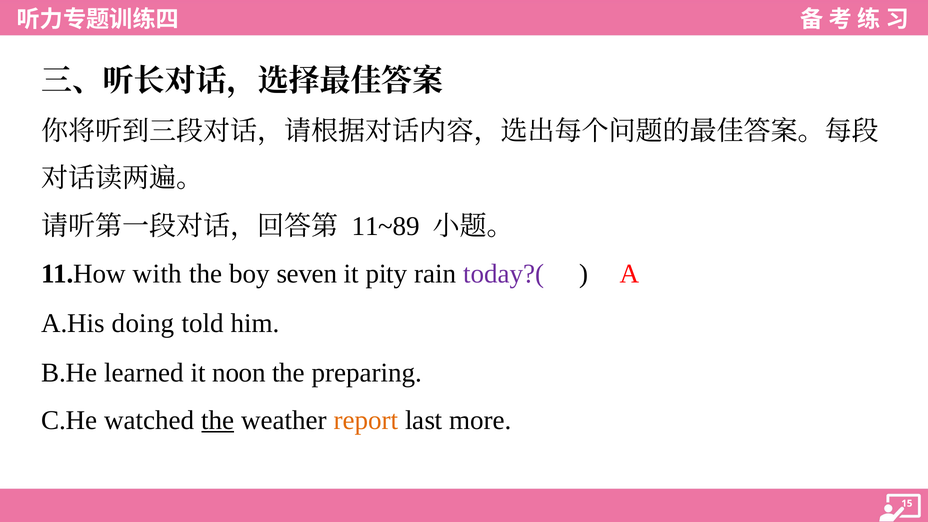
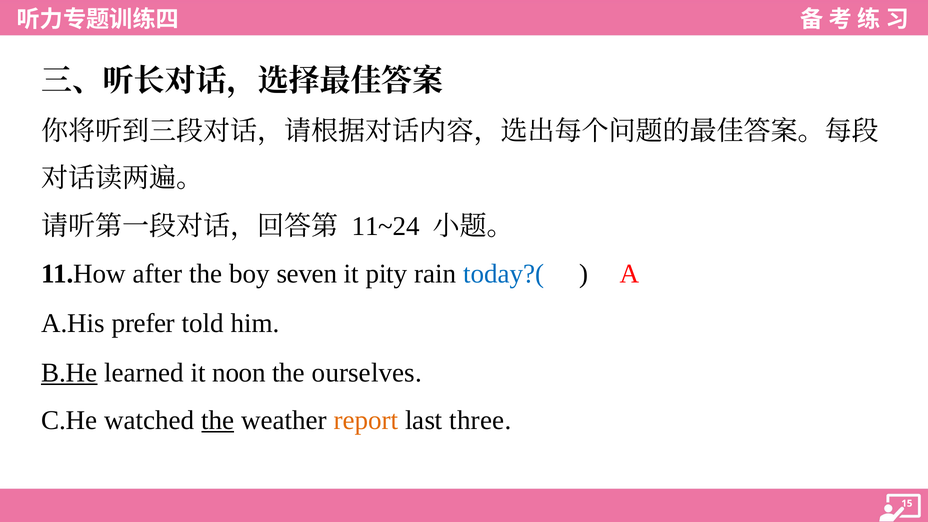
11~89: 11~89 -> 11~24 (386, 226)
with: with -> after (158, 274)
today?( colour: purple -> blue (504, 274)
doing: doing -> prefer (143, 323)
B.He underline: none -> present (69, 373)
preparing: preparing -> ourselves (367, 373)
more: more -> three (480, 420)
